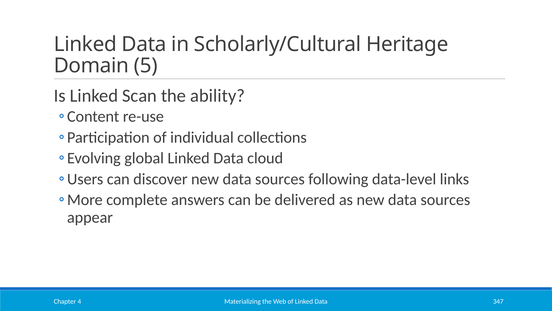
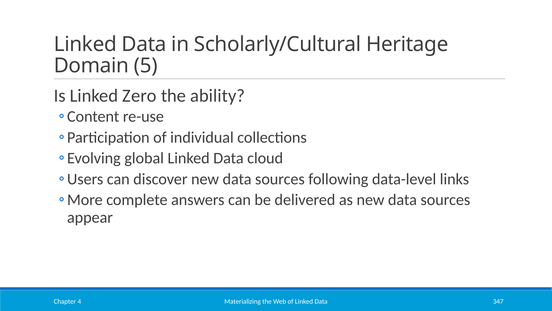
Scan: Scan -> Zero (139, 95)
